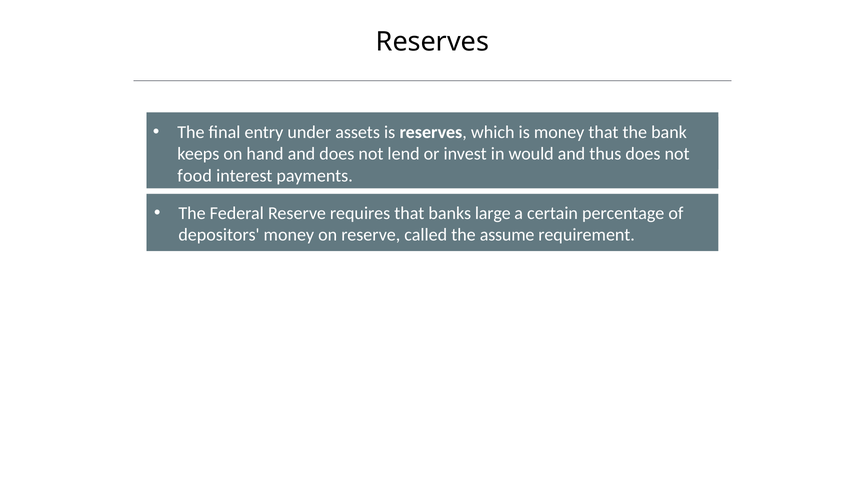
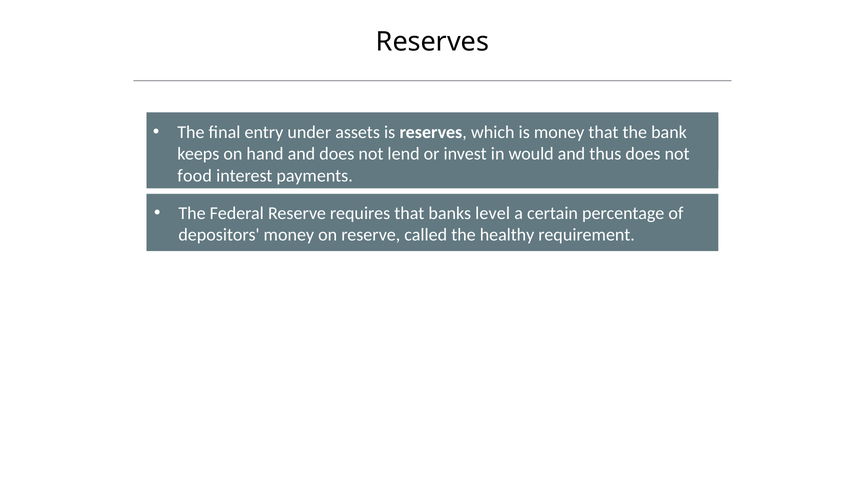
large: large -> level (493, 213)
assume: assume -> healthy (507, 235)
